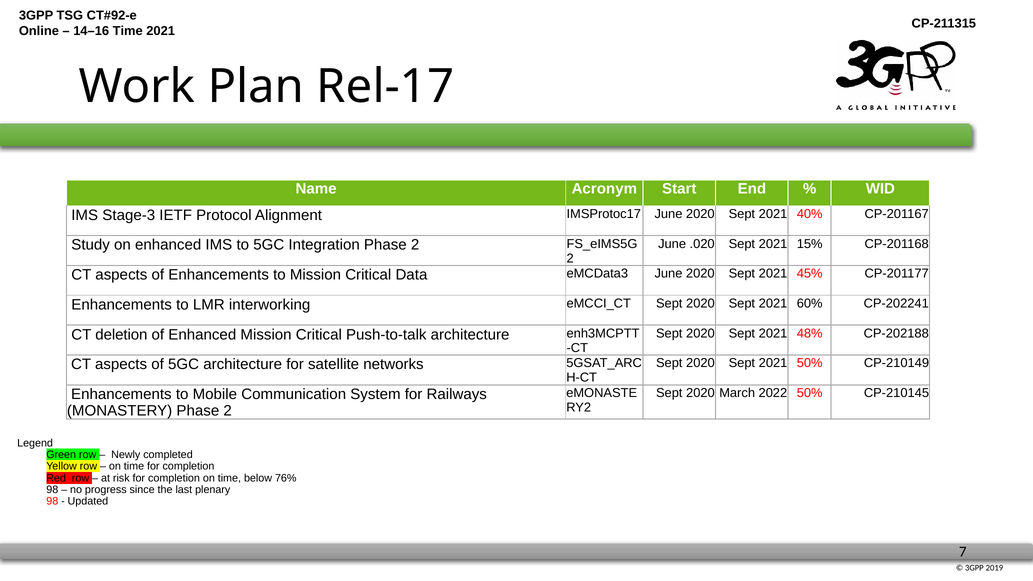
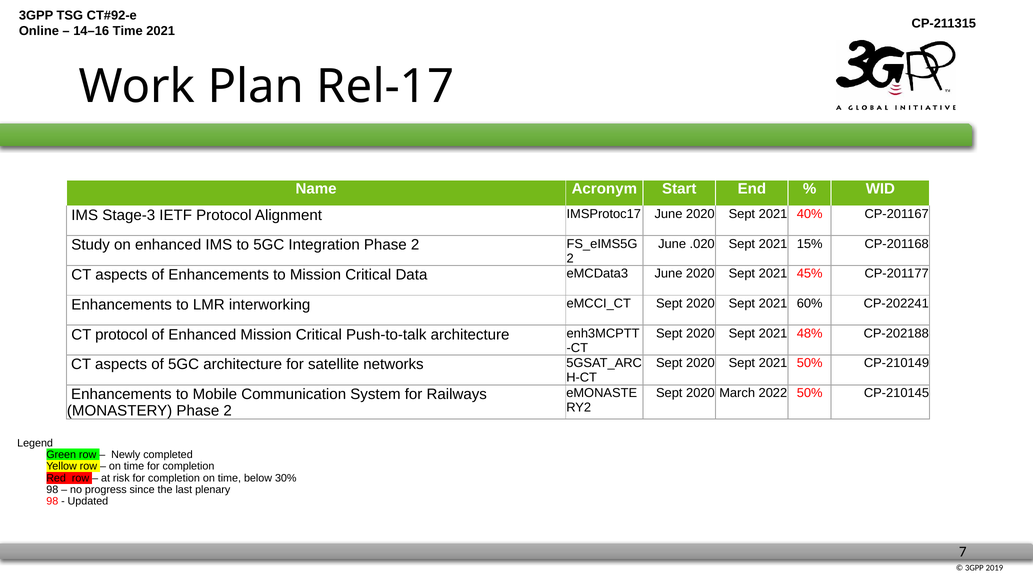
CT deletion: deletion -> protocol (121, 335)
76%: 76% -> 30% (286, 478)
